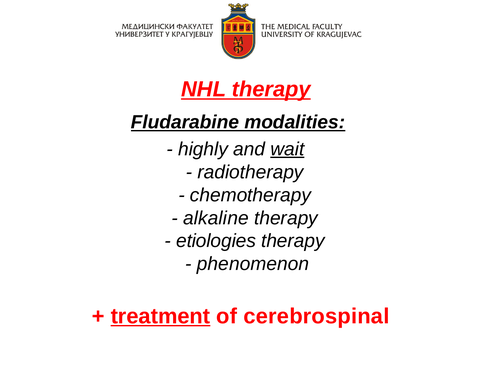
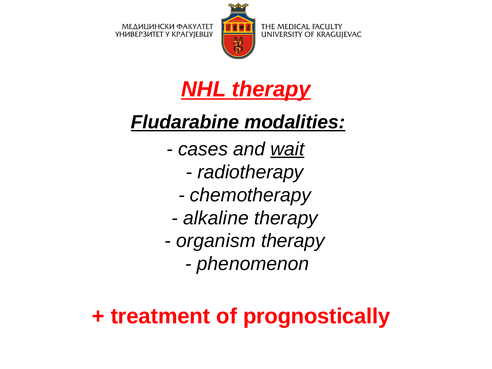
highly: highly -> cases (203, 149)
etiologies: etiologies -> organism (216, 241)
treatment underline: present -> none (160, 316)
cerebrospinal: cerebrospinal -> prognostically (317, 316)
